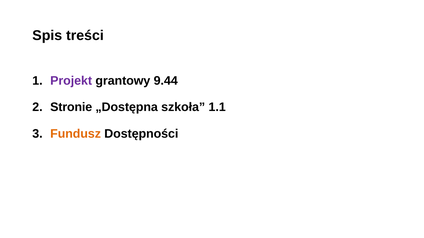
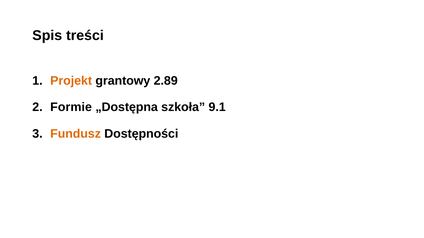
Projekt colour: purple -> orange (71, 81)
9.44: 9.44 -> 2.89 (166, 81)
Stronie: Stronie -> Formie (71, 107)
1.1: 1.1 -> 9.1 (217, 107)
